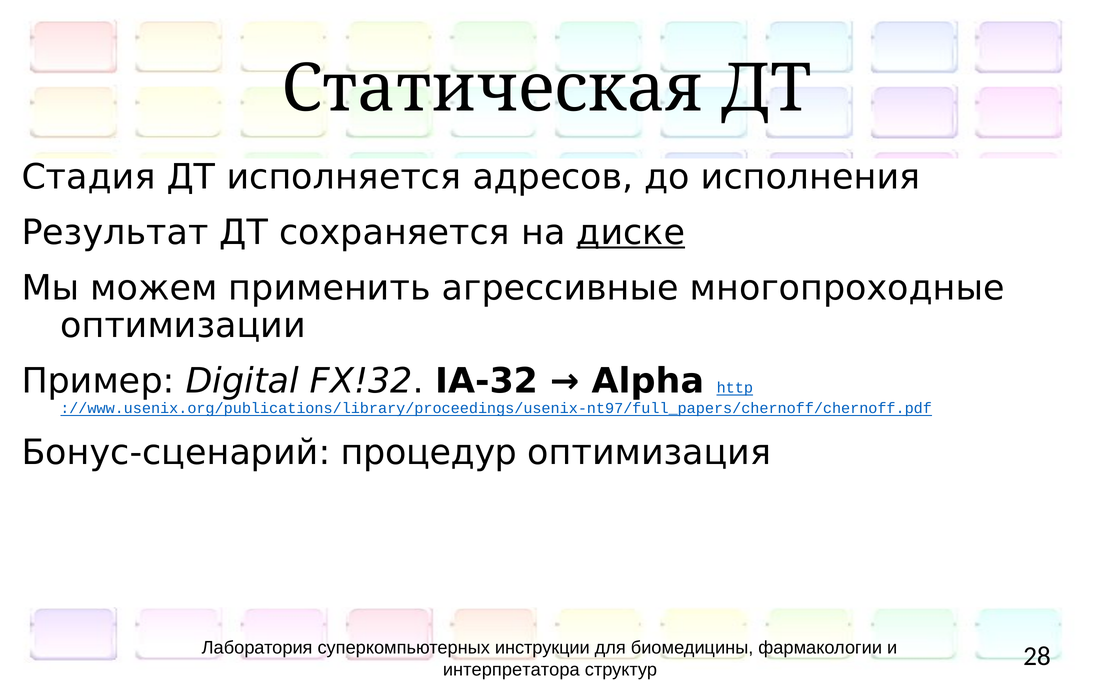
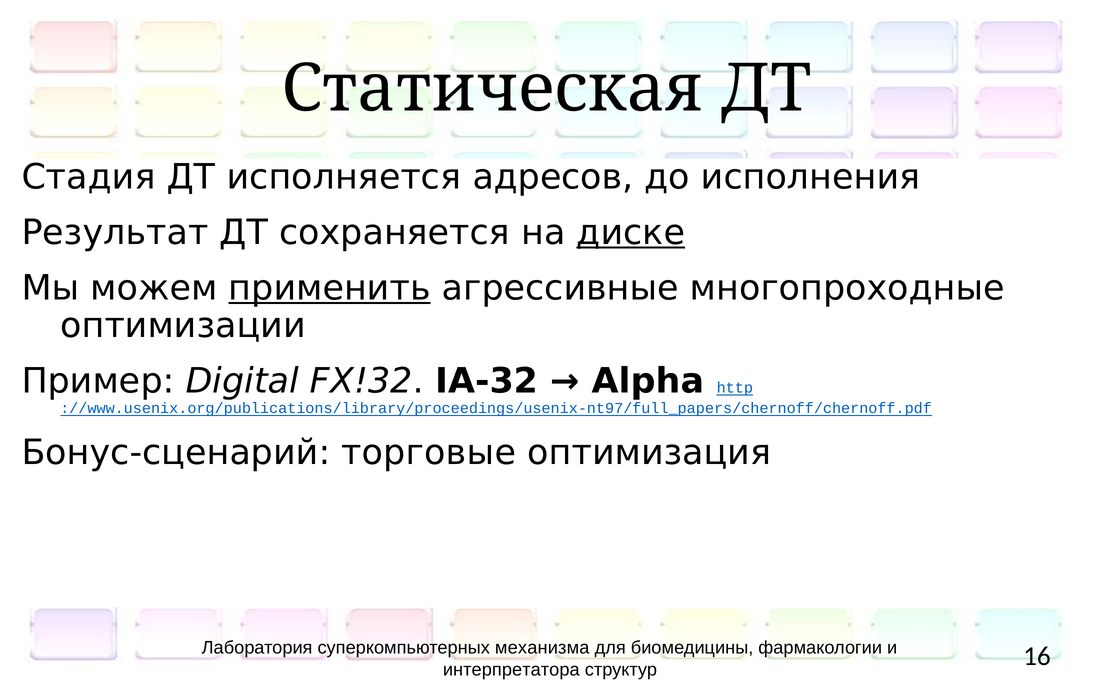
применить underline: none -> present (330, 288)
процедур: процедур -> торговые (429, 453)
инструкции: инструкции -> механизма (542, 648)
28: 28 -> 16 (1037, 657)
